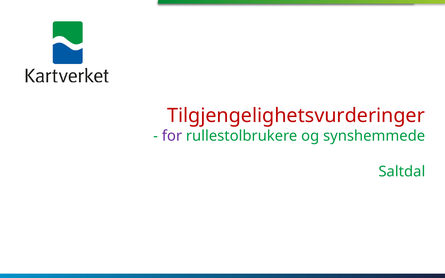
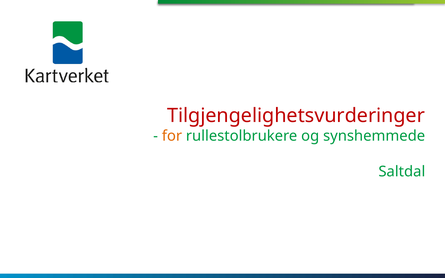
for colour: purple -> orange (172, 136)
